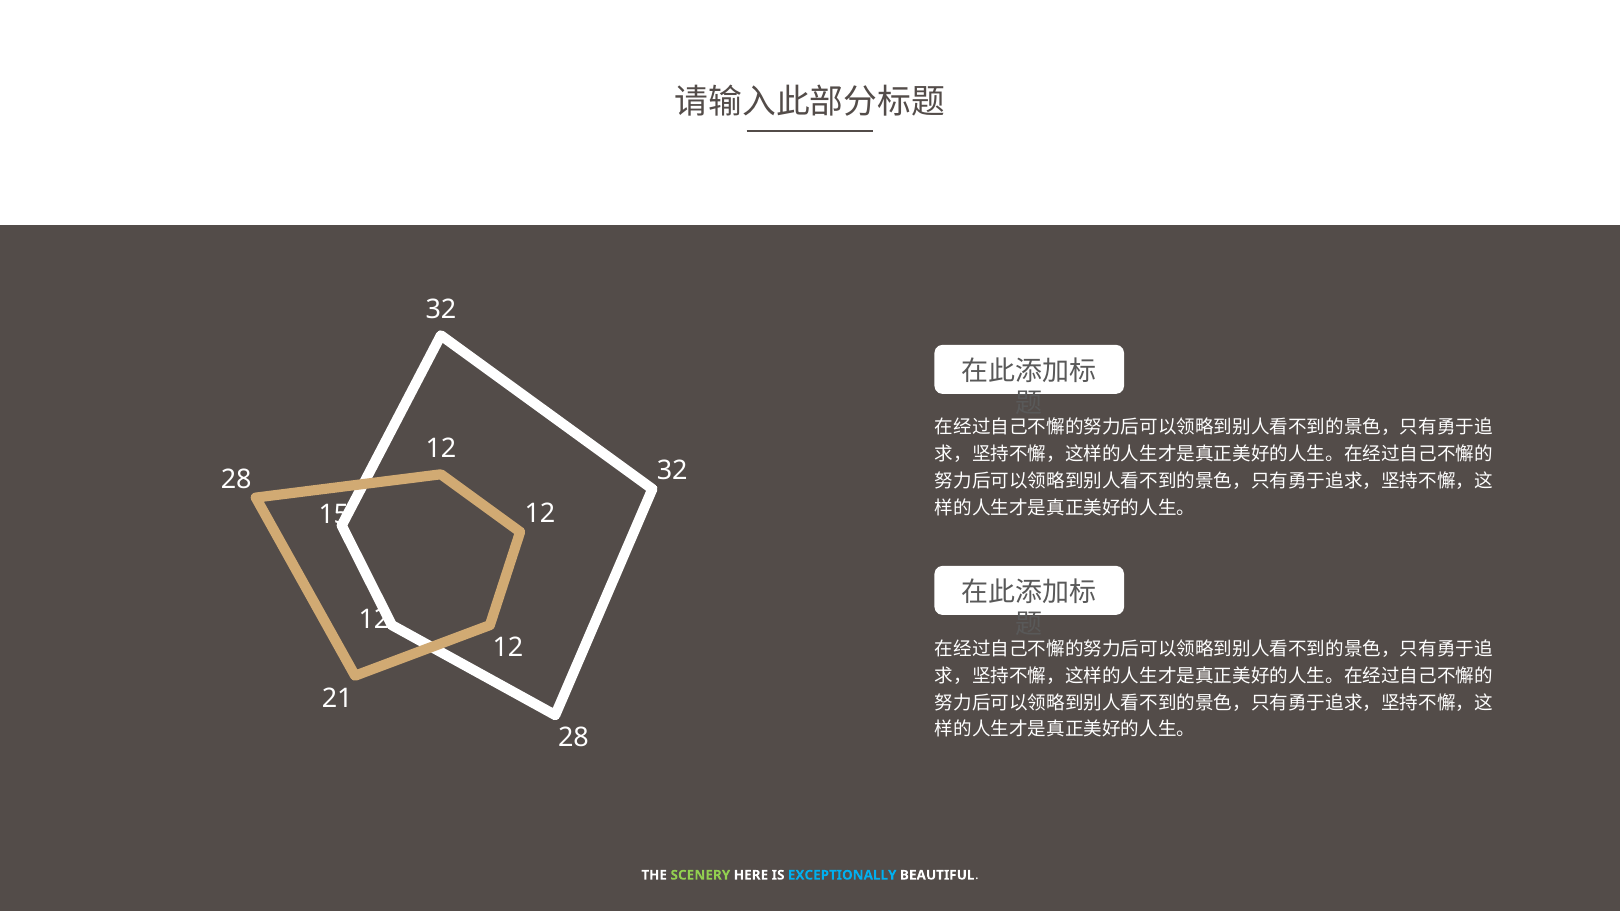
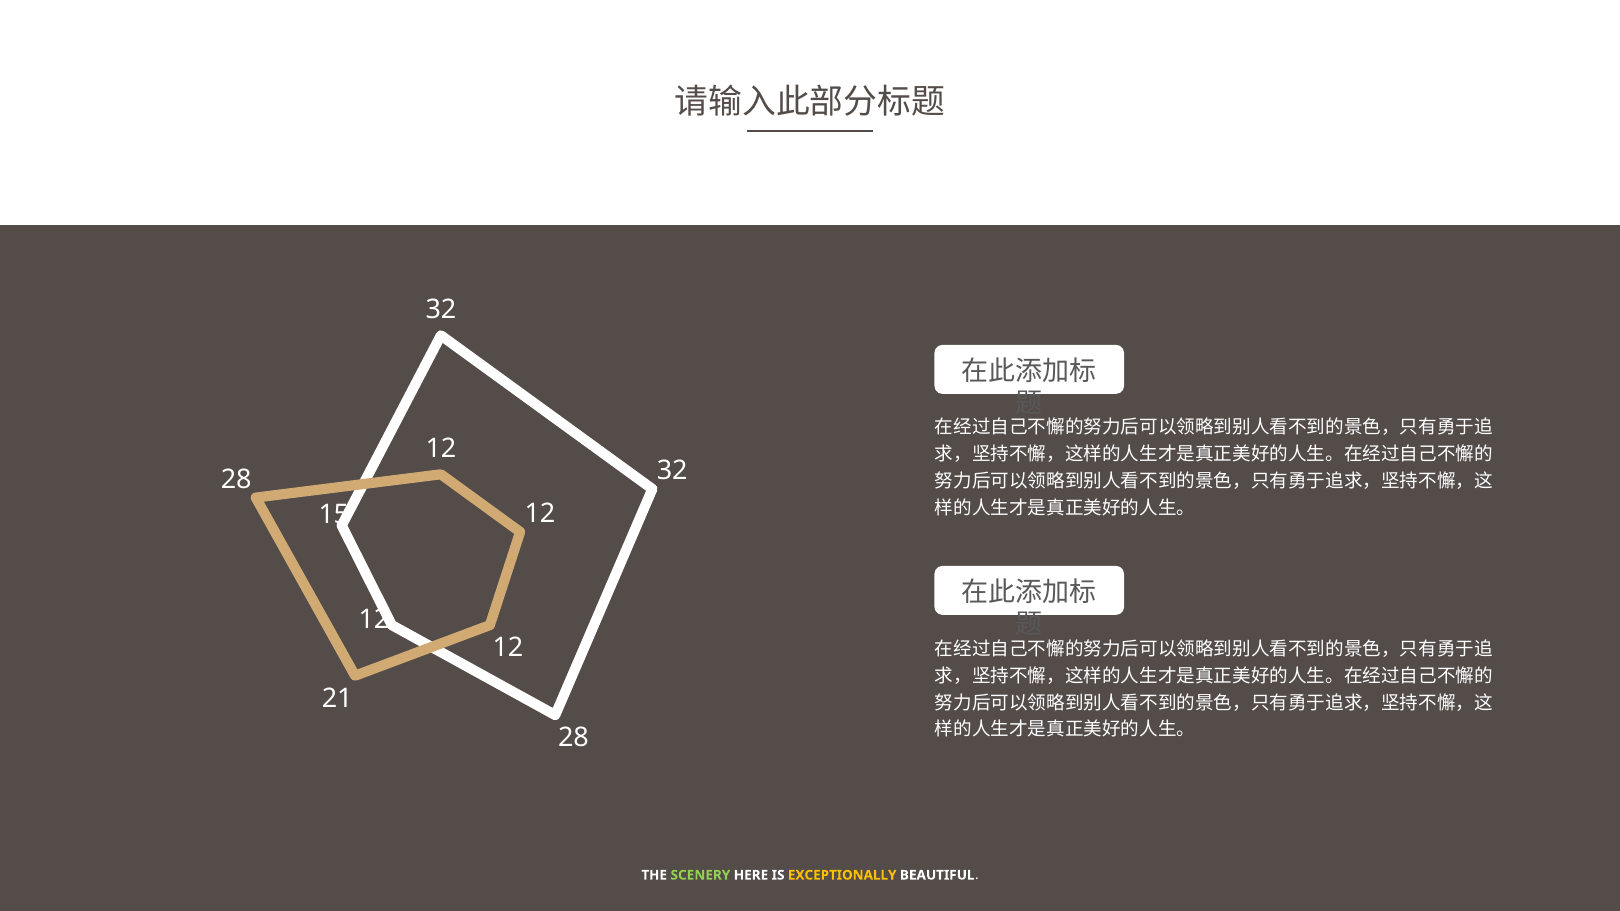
EXCEPTIONALLY colour: light blue -> yellow (842, 875)
